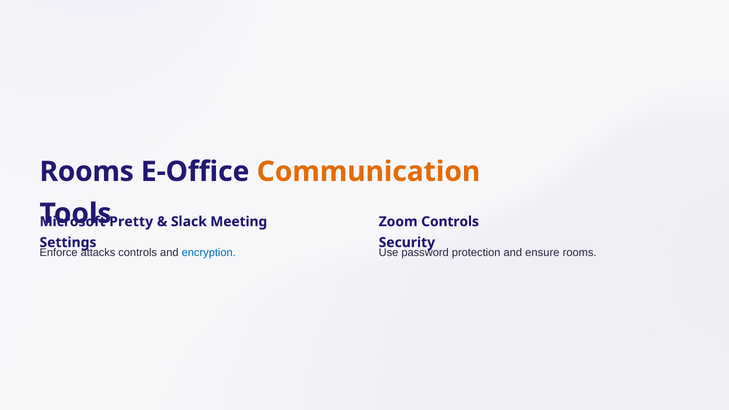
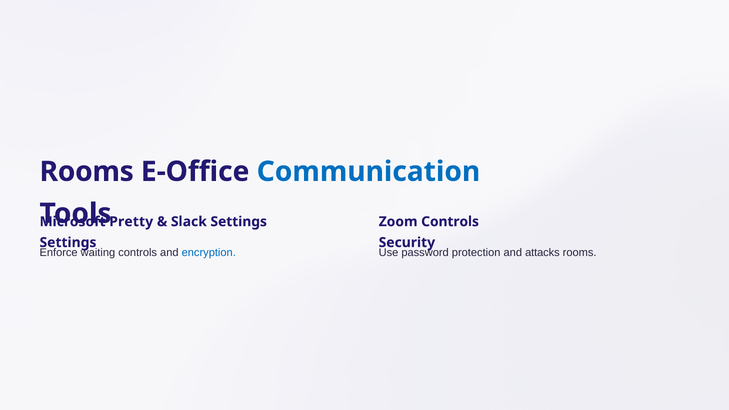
Communication colour: orange -> blue (368, 172)
Slack Meeting: Meeting -> Settings (239, 222)
attacks: attacks -> waiting (98, 253)
ensure: ensure -> attacks (542, 253)
